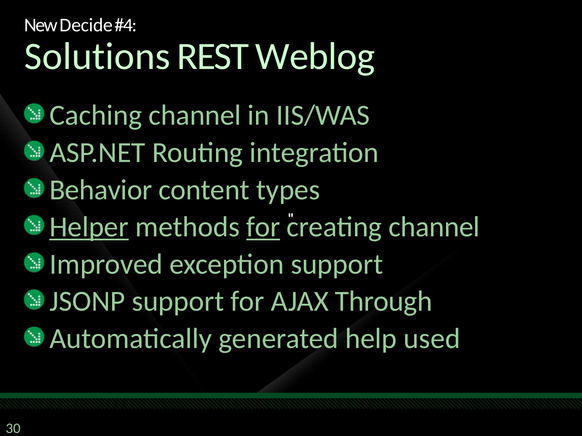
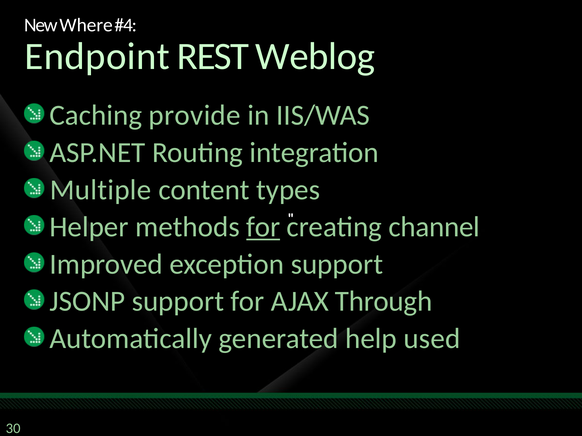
Decide: Decide -> Where (86, 25)
Solutions: Solutions -> Endpoint (97, 56)
Caching channel: channel -> provide (195, 115)
Behavior: Behavior -> Multiple (101, 190)
Helper underline: present -> none (89, 227)
